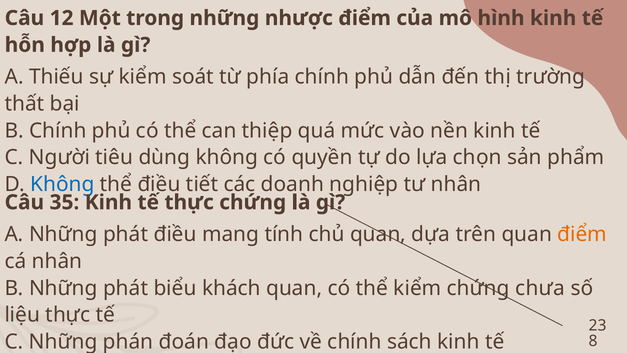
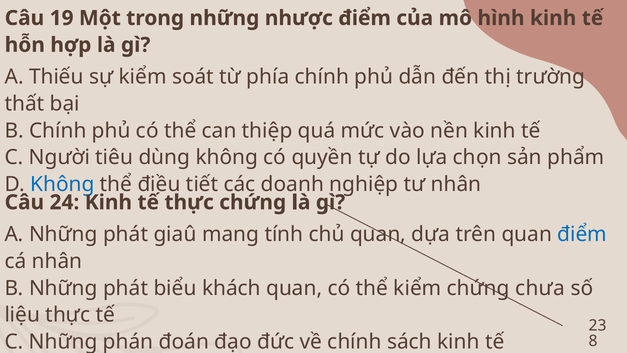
12: 12 -> 19 (62, 18)
35: 35 -> 24 (64, 202)
phát điều: điều -> giaû (175, 234)
điểm colour: orange -> blue (582, 234)
